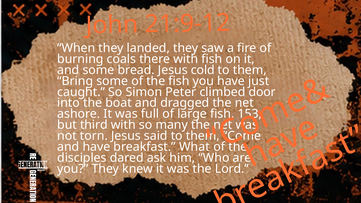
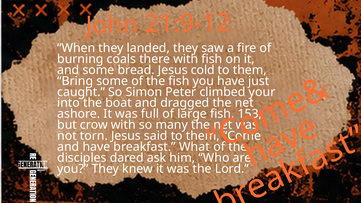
door: door -> your (262, 92)
third: third -> crow (94, 125)
